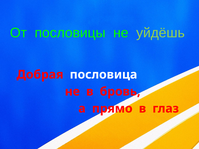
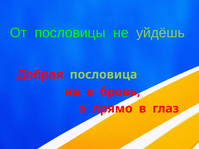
пословица colour: white -> light green (103, 75)
